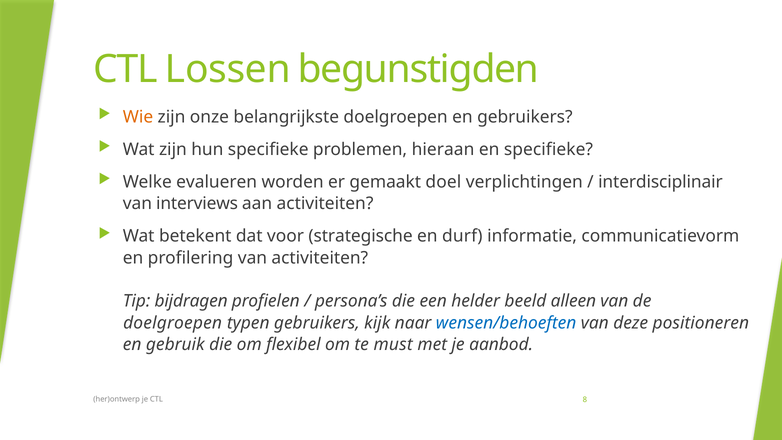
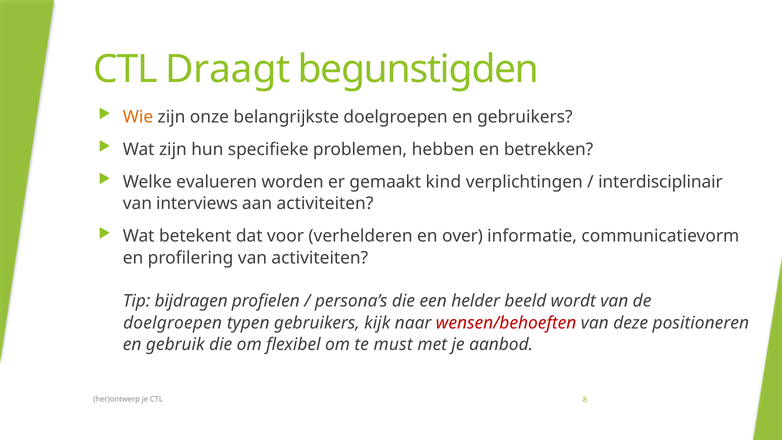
Lossen: Lossen -> Draagt (228, 69)
hieraan: hieraan -> hebben (443, 149)
en specifieke: specifieke -> betrekken (549, 149)
doel: doel -> kind (443, 182)
strategische: strategische -> verhelderen (361, 236)
durf: durf -> over (462, 236)
alleen: alleen -> wordt (573, 301)
wensen/behoeften colour: blue -> red (506, 323)
